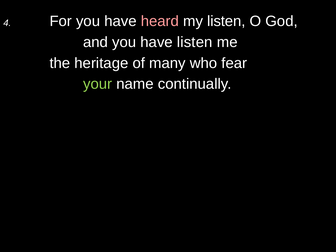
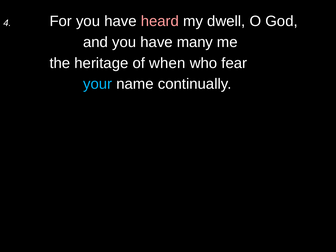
my listen: listen -> dwell (226, 21)
have listen: listen -> many (195, 42)
many: many -> when (167, 63)
your colour: light green -> light blue (98, 84)
